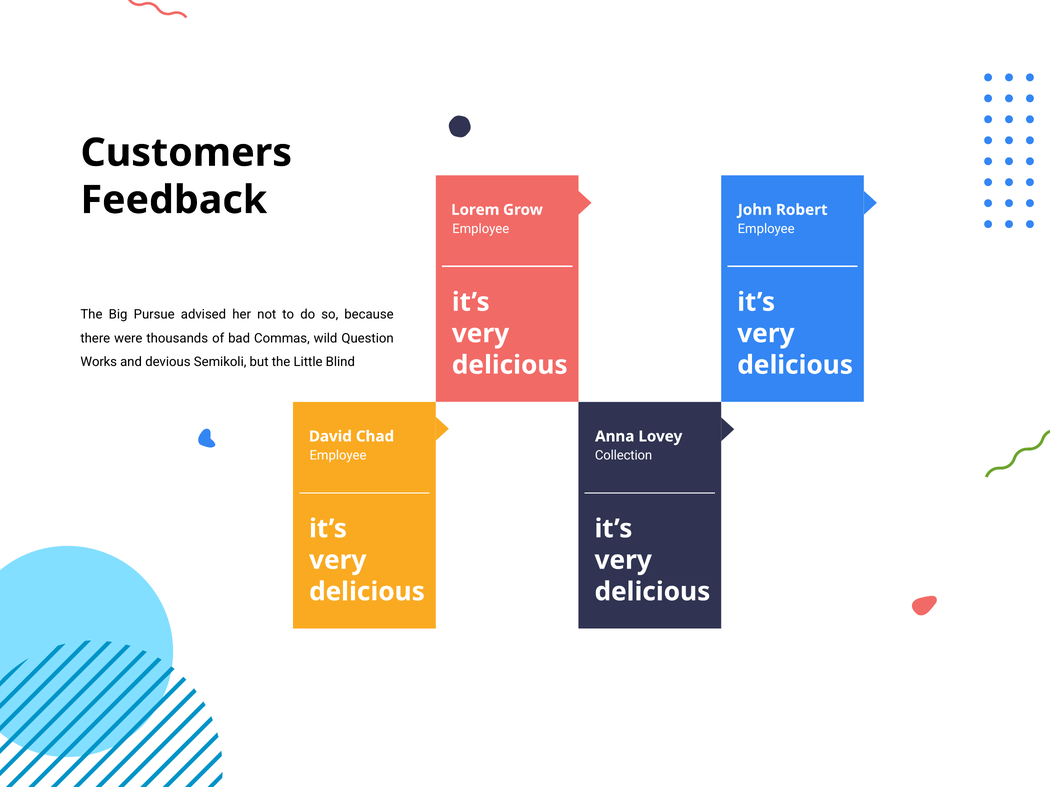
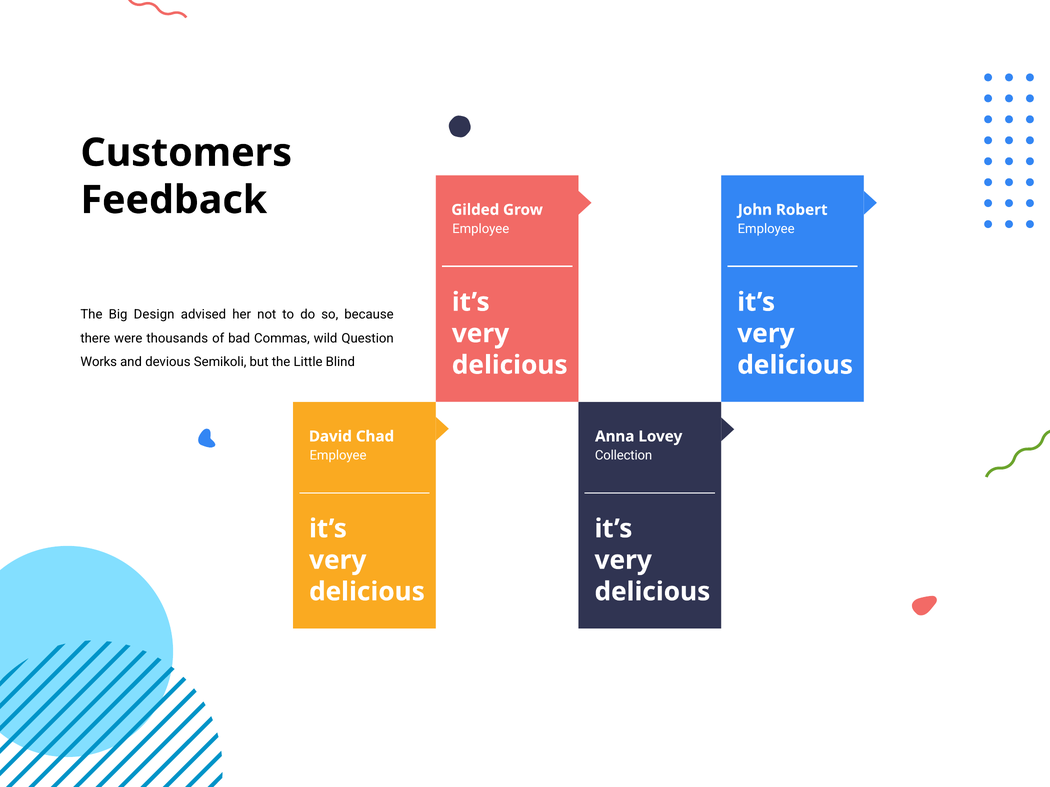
Lorem: Lorem -> Gilded (475, 210)
Pursue: Pursue -> Design (154, 315)
